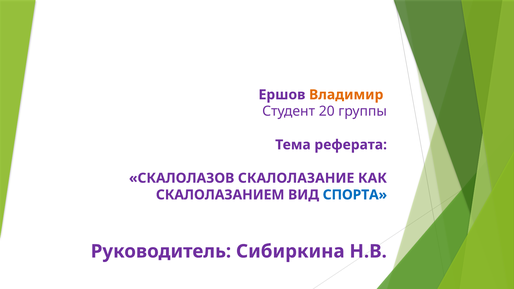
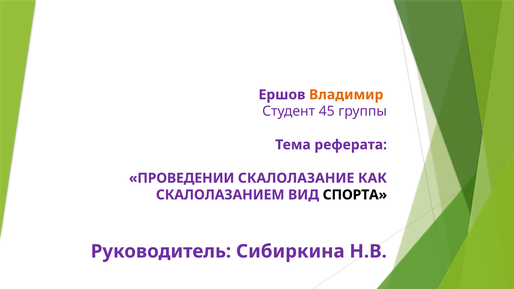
20: 20 -> 45 (327, 111)
СКАЛОЛАЗОВ: СКАЛОЛАЗОВ -> ПРОВЕДЕНИИ (182, 178)
СПОРТА colour: blue -> black (355, 195)
